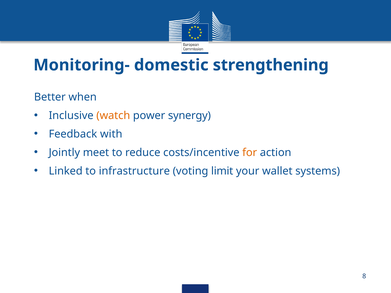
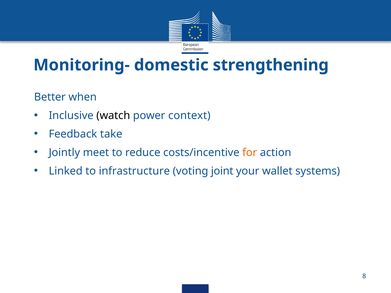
watch colour: orange -> black (113, 116)
synergy: synergy -> context (189, 116)
with: with -> take (111, 134)
limit: limit -> joint (222, 171)
